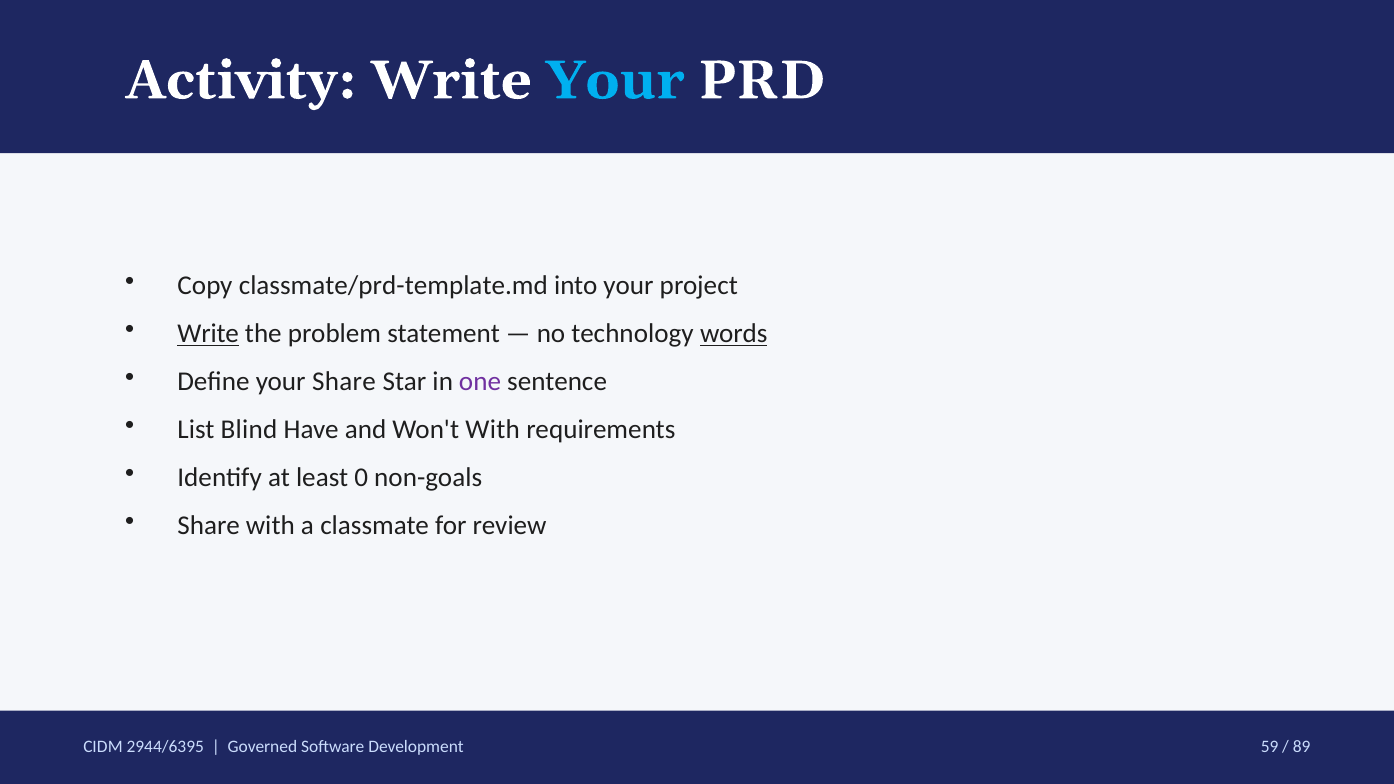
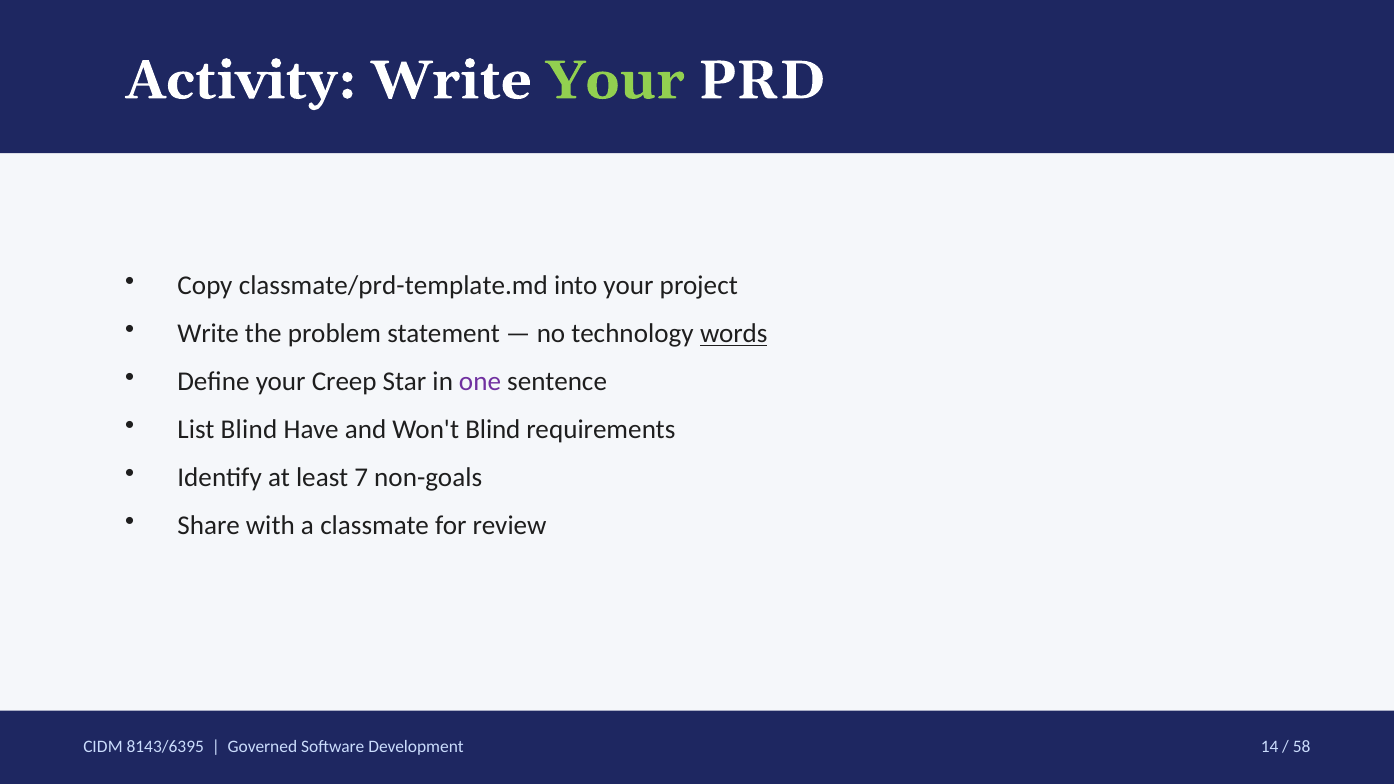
Your colour: light blue -> light green (615, 80)
Write underline: present -> none (208, 334)
your Share: Share -> Creep (344, 382)
Won't With: With -> Blind (493, 430)
0: 0 -> 7 (361, 478)
2944/6395: 2944/6395 -> 8143/6395 (165, 747)
59: 59 -> 14 (1270, 747)
89: 89 -> 58 (1302, 747)
